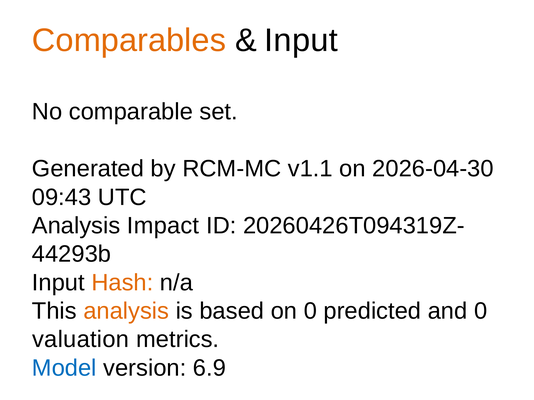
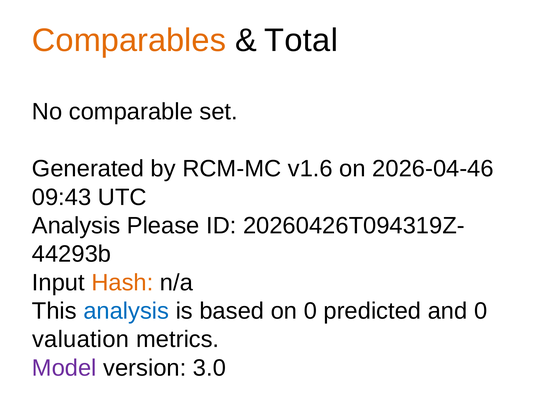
Input: Input -> Total (301, 41)
v1.1: v1.1 -> v1.6 (310, 169)
2026-04-30: 2026-04-30 -> 2026-04-46 (433, 169)
Impact: Impact -> Please (163, 226)
analysis colour: orange -> blue (126, 311)
Model colour: blue -> purple (64, 368)
6.9: 6.9 -> 3.0 (209, 368)
